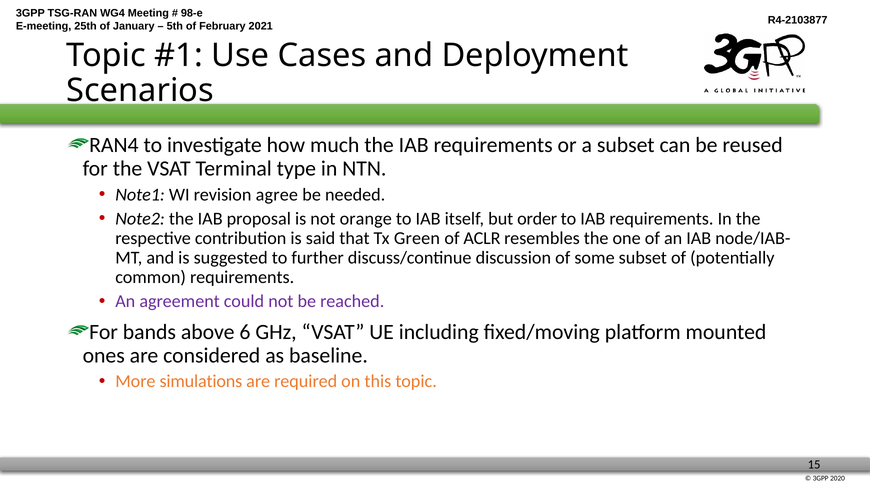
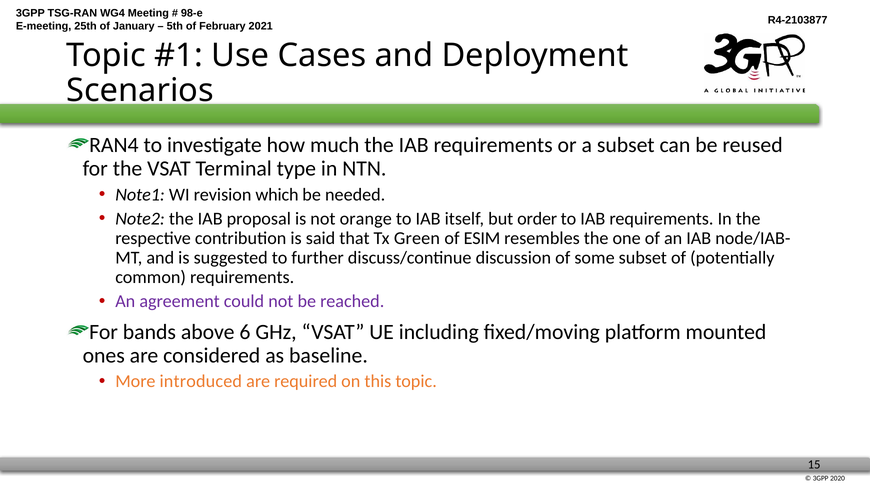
agree: agree -> which (277, 195)
ACLR: ACLR -> ESIM (482, 238)
simulations: simulations -> introduced (201, 382)
